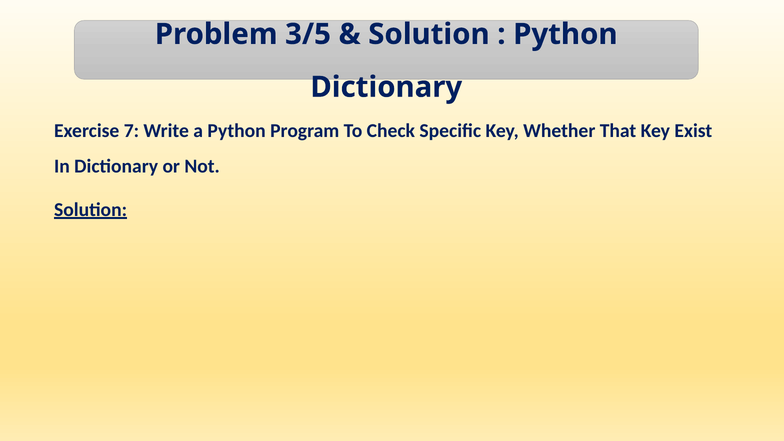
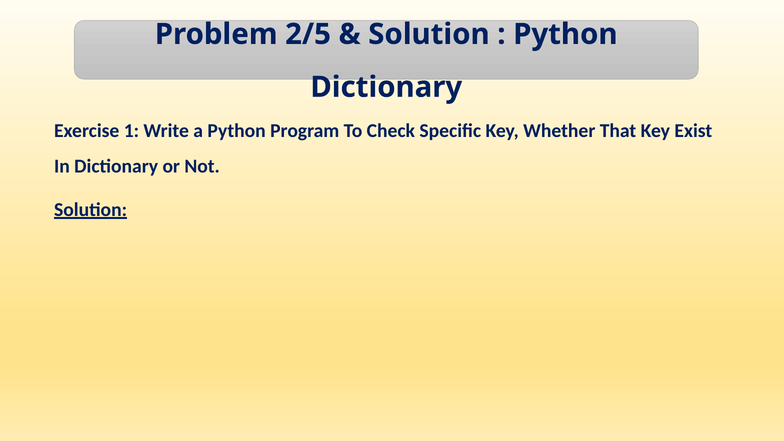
3/5: 3/5 -> 2/5 (308, 34)
7: 7 -> 1 (131, 131)
